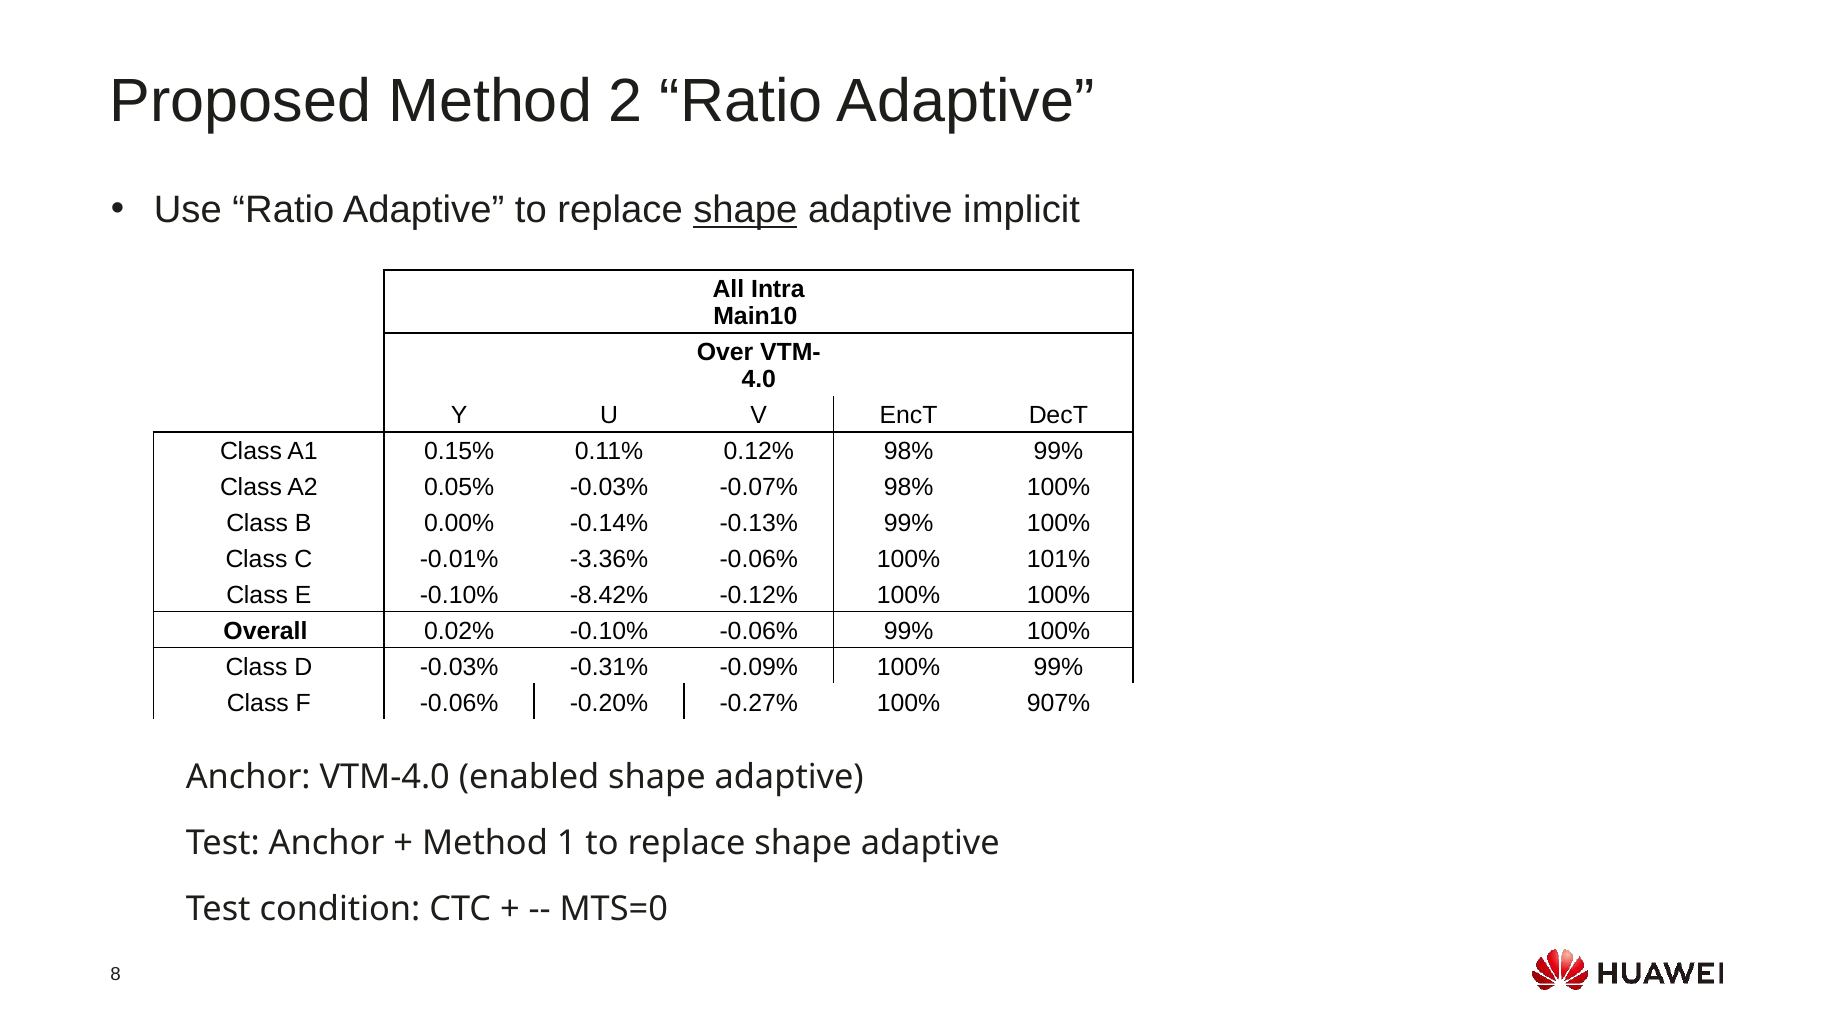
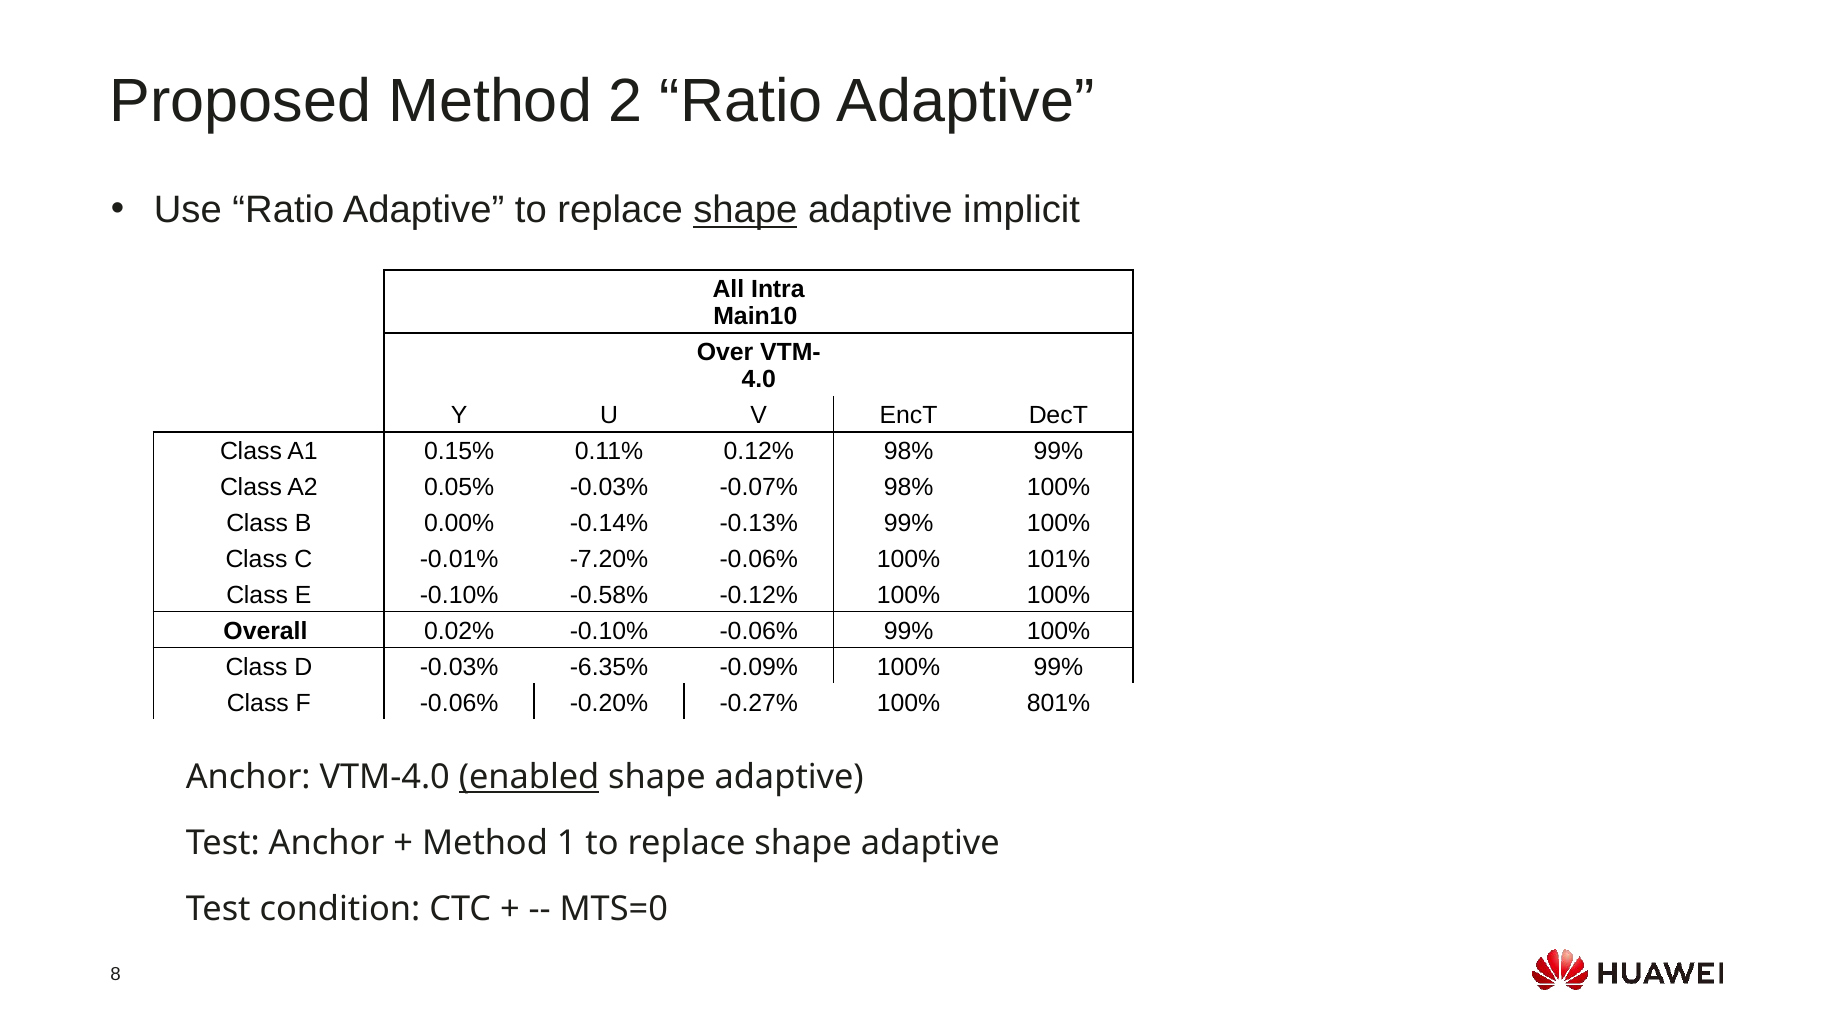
-3.36%: -3.36% -> -7.20% (609, 559)
-8.42%: -8.42% -> -0.58% (609, 595)
-0.31%: -0.31% -> -6.35% (609, 667)
907%: 907% -> 801% (1058, 703)
enabled underline: none -> present (529, 778)
